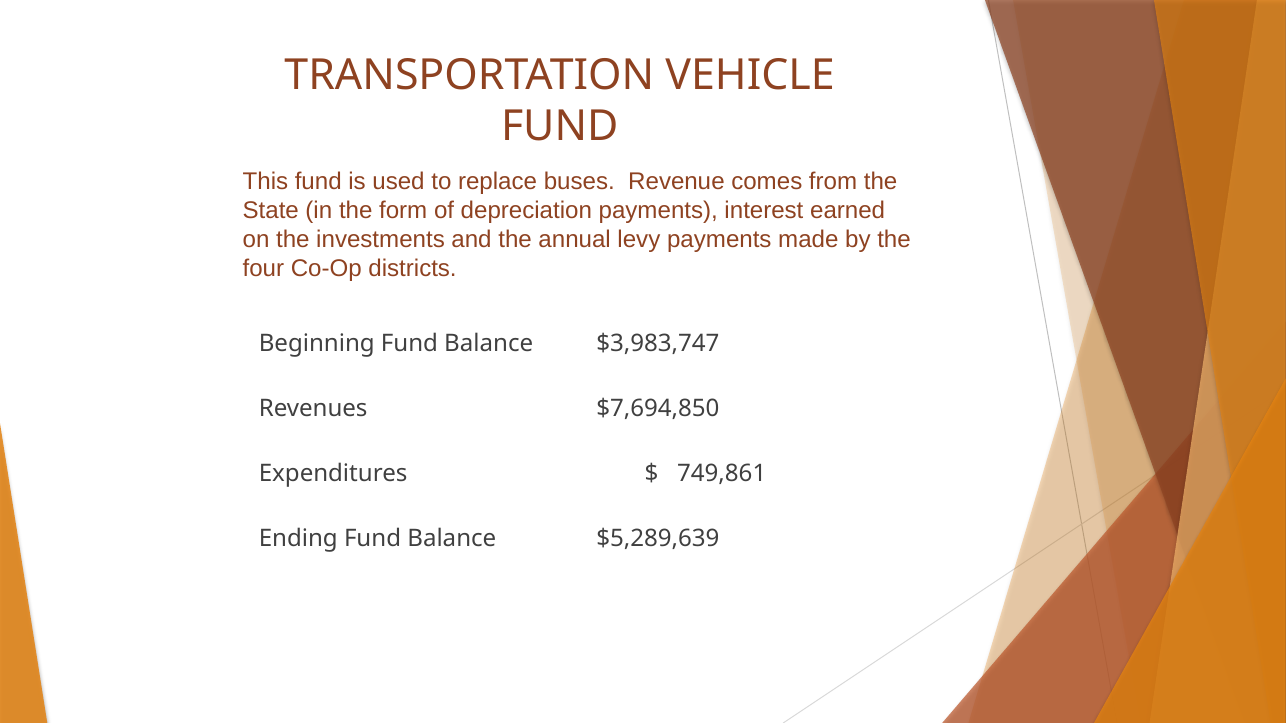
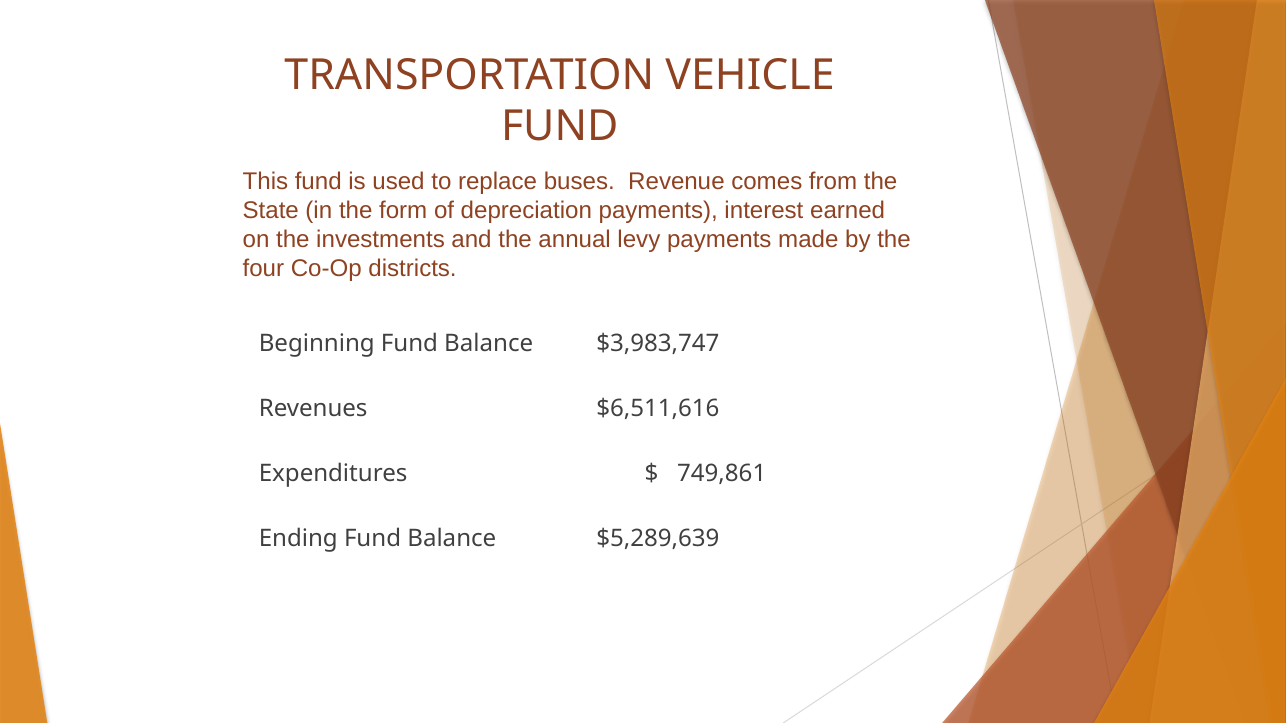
$7,694,850: $7,694,850 -> $6,511,616 (658, 408)
